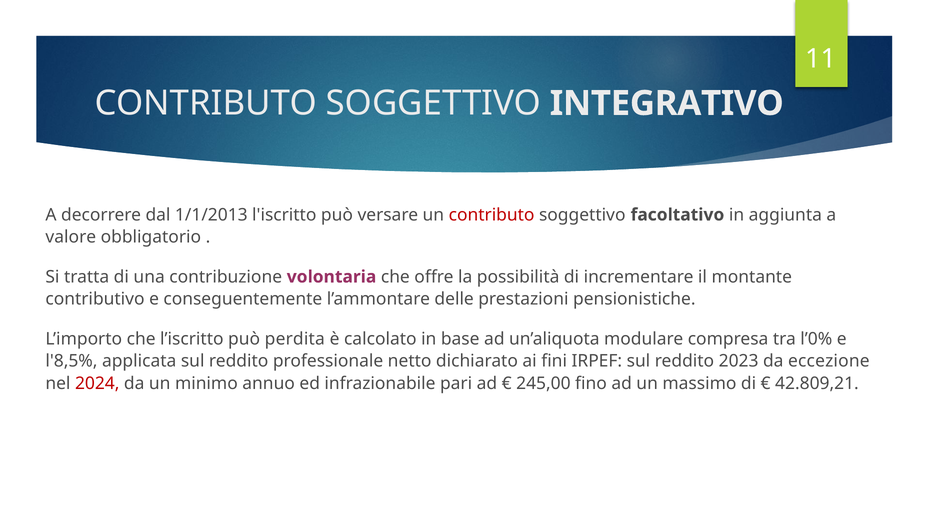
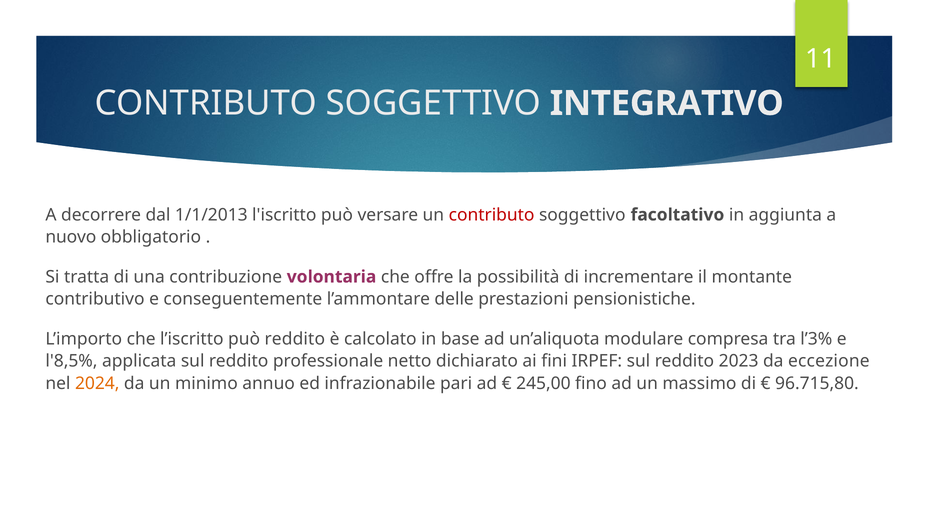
valore: valore -> nuovo (71, 237)
può perdita: perdita -> reddito (295, 339)
l’0%: l’0% -> l’3% (816, 339)
2024 colour: red -> orange (97, 384)
42.809,21: 42.809,21 -> 96.715,80 (817, 384)
